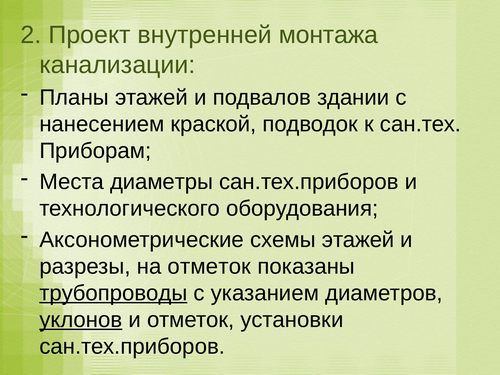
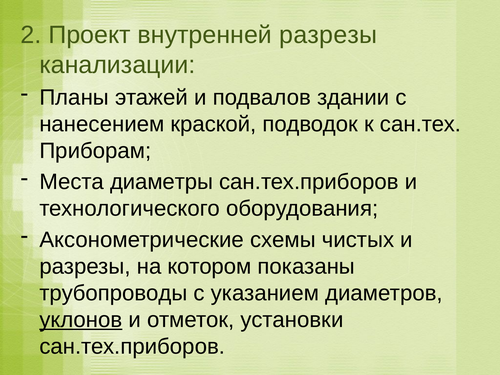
внутренней монтажа: монтажа -> разрезы (328, 35)
схемы этажей: этажей -> чистых (358, 240)
на отметок: отметок -> котором (209, 266)
трубопроводы underline: present -> none (113, 293)
